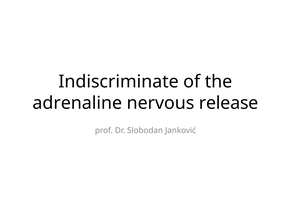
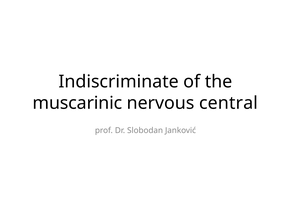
adrenaline: adrenaline -> muscarinic (77, 103)
release: release -> central (229, 103)
